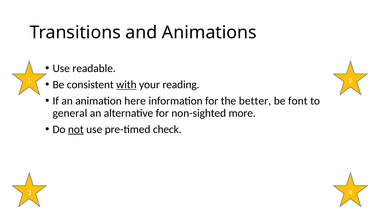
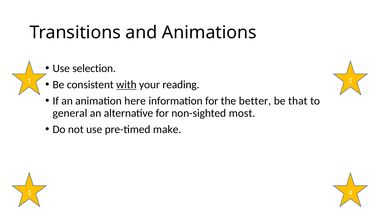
readable: readable -> selection (94, 68)
font: font -> that (298, 101)
more: more -> most (242, 113)
not underline: present -> none (76, 129)
check: check -> make (167, 129)
